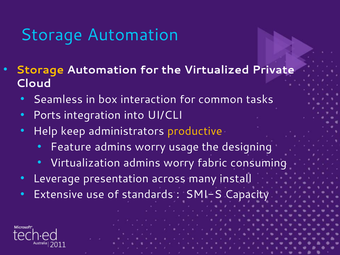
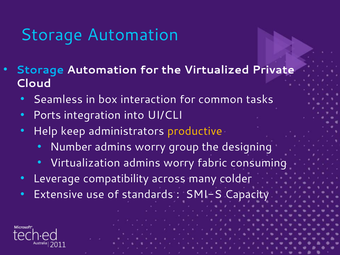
Storage colour: yellow -> light blue (40, 70)
Feature: Feature -> Number (71, 147)
usage: usage -> group (184, 147)
presentation: presentation -> compatibility (116, 179)
install: install -> colder (236, 179)
